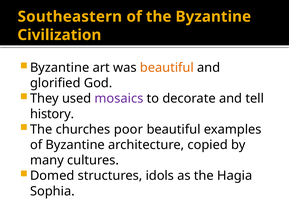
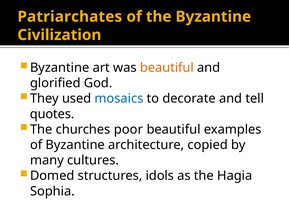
Southeastern: Southeastern -> Patriarchates (70, 17)
mosaics colour: purple -> blue (119, 98)
history: history -> quotes (52, 114)
